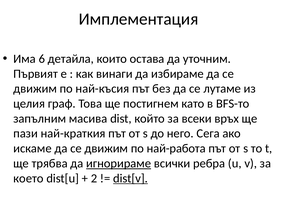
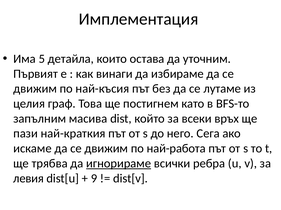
6: 6 -> 5 (42, 59)
което: което -> левия (29, 179)
2: 2 -> 9 (94, 179)
dist[v underline: present -> none (131, 179)
